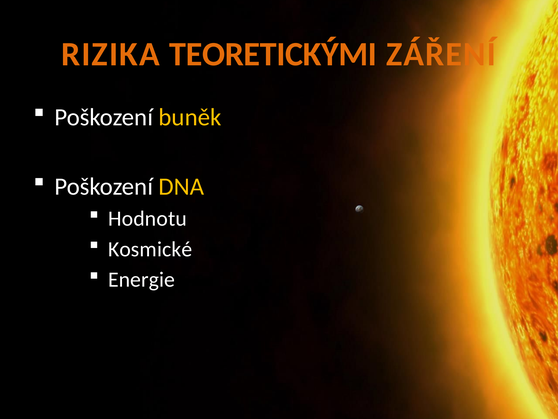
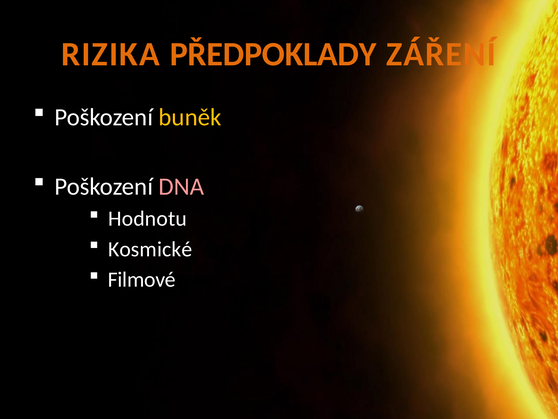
TEORETICKÝMI: TEORETICKÝMI -> PŘEDPOKLADY (273, 54)
DNA colour: yellow -> pink (181, 187)
Energie: Energie -> Filmové (142, 279)
